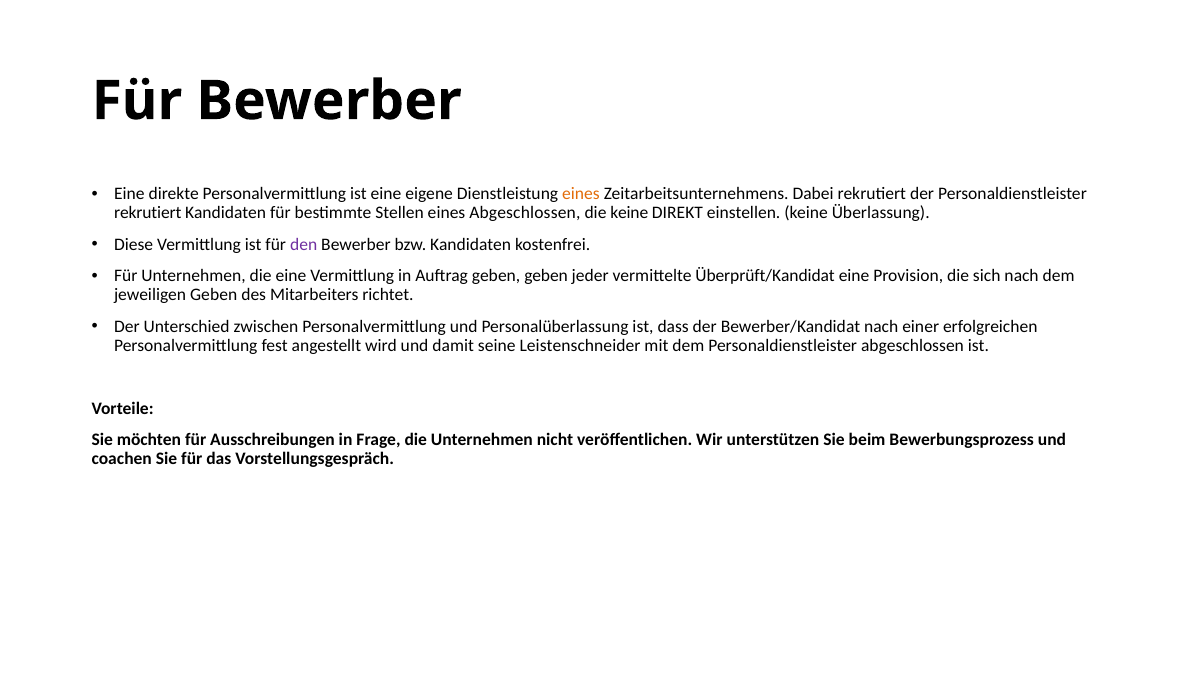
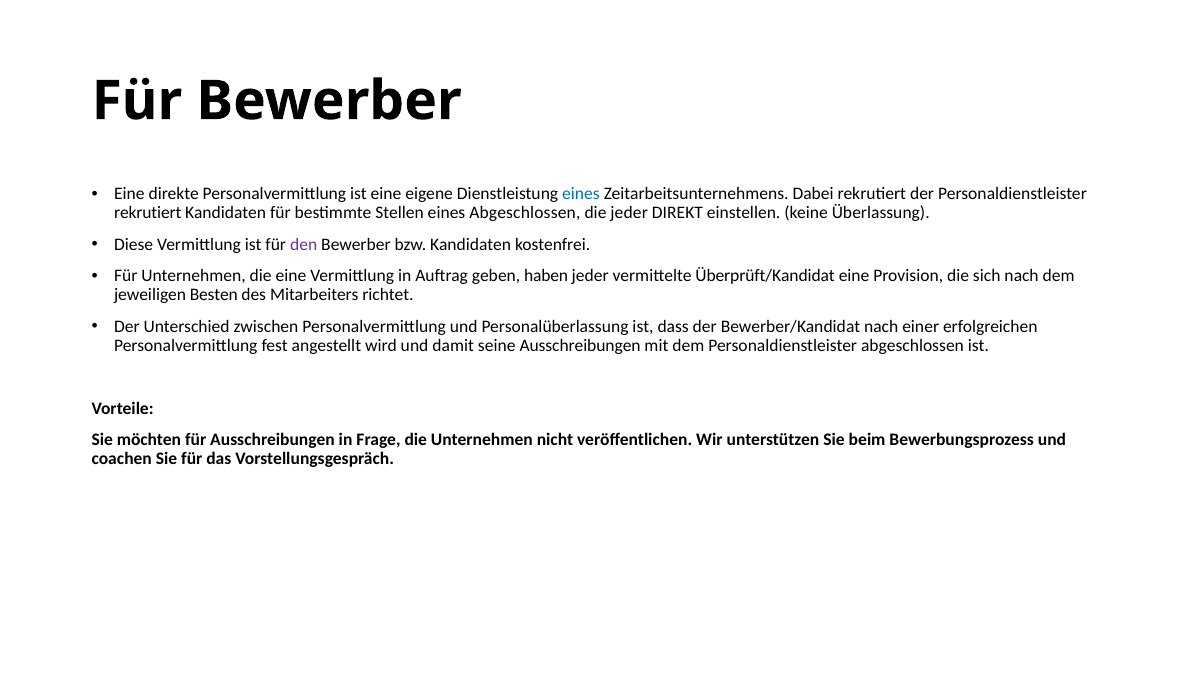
eines colour: orange -> blue (581, 194)
die keine: keine -> jeder (629, 213)
geben geben: geben -> haben (546, 276)
jeweiligen Geben: Geben -> Besten (214, 295)
seine Leistenschneider: Leistenschneider -> Ausschreibungen (580, 345)
